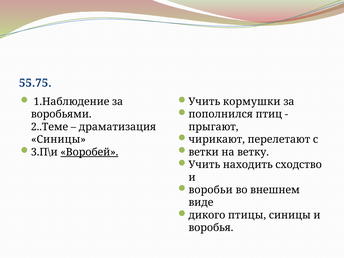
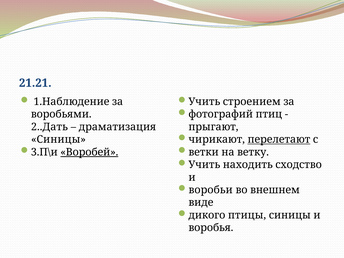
55.75: 55.75 -> 21.21 (35, 83)
кормушки: кормушки -> строением (252, 102)
пополнился: пополнился -> фотографий (221, 114)
2..Теме: 2..Теме -> 2..Дать (49, 127)
перелетают underline: none -> present (279, 139)
